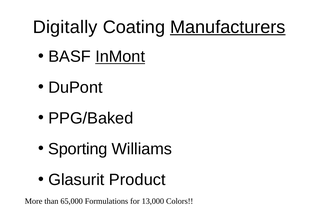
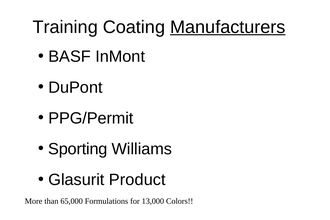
Digitally: Digitally -> Training (65, 27)
InMont underline: present -> none (120, 57)
PPG/Baked: PPG/Baked -> PPG/Permit (91, 118)
